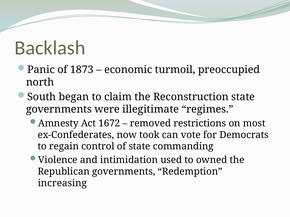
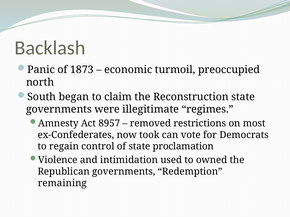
1672: 1672 -> 8957 (109, 124)
commanding: commanding -> proclamation (183, 147)
increasing: increasing -> remaining (62, 183)
